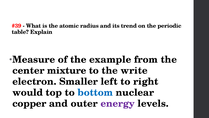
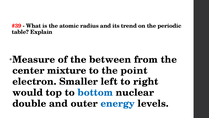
example: example -> between (110, 59)
write: write -> point (134, 70)
copper: copper -> double (29, 103)
energy colour: purple -> blue (118, 103)
